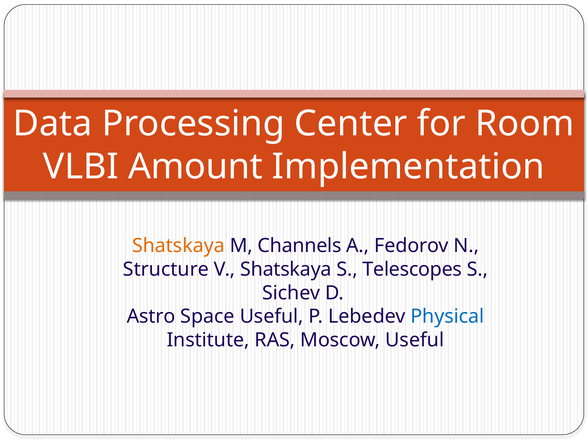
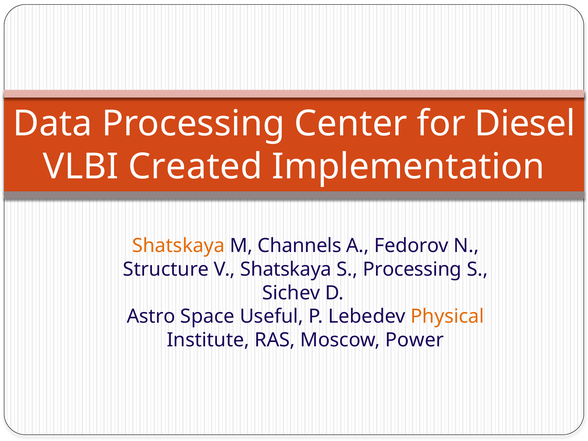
Room: Room -> Diesel (525, 124)
Amount: Amount -> Created (195, 167)
S Telescopes: Telescopes -> Processing (412, 269)
Physical colour: blue -> orange (447, 316)
Moscow Useful: Useful -> Power (415, 340)
